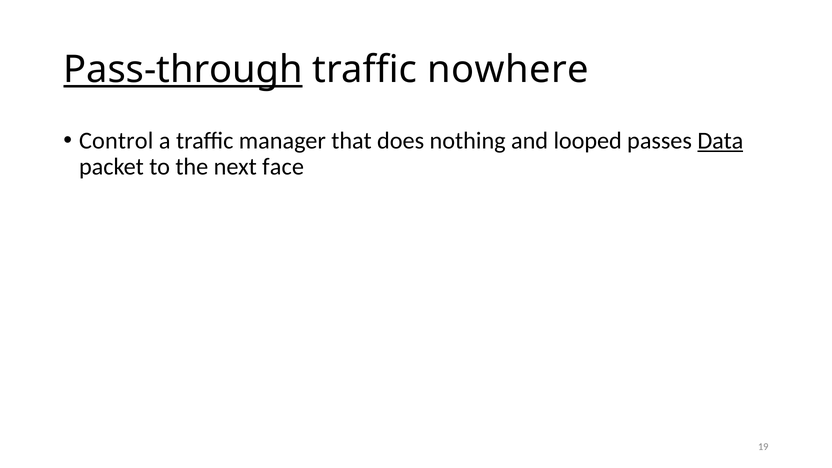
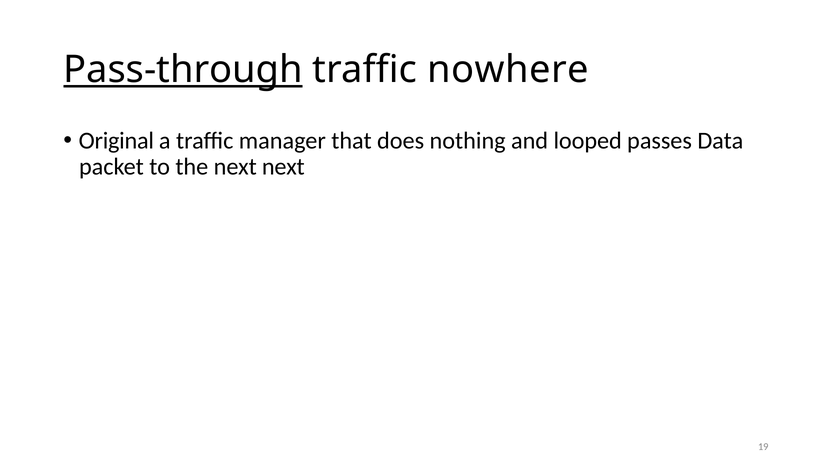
Control: Control -> Original (116, 141)
Data underline: present -> none (720, 141)
next face: face -> next (283, 167)
